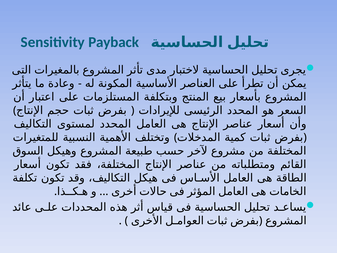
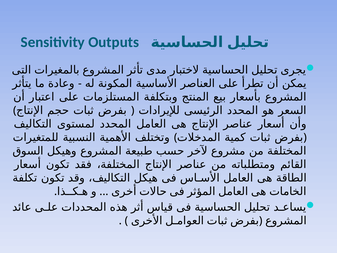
Payback: Payback -> Outputs (114, 42)
